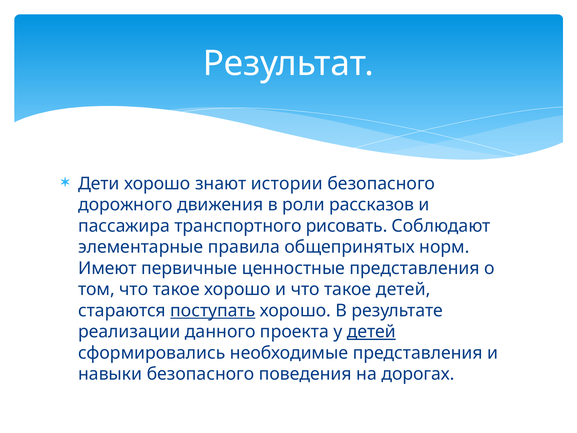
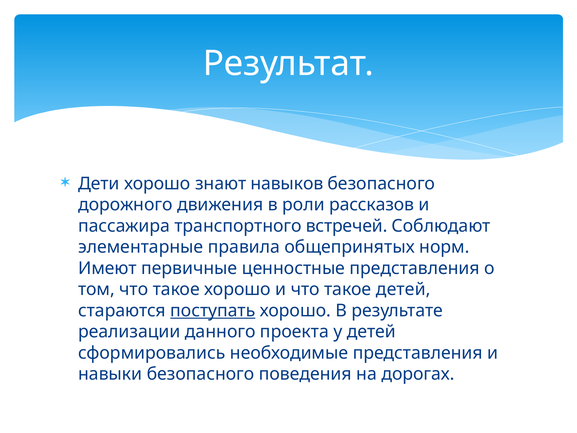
истории: истории -> навыков (287, 184)
рисовать: рисовать -> встречей (347, 226)
детей underline: present -> none (371, 332)
